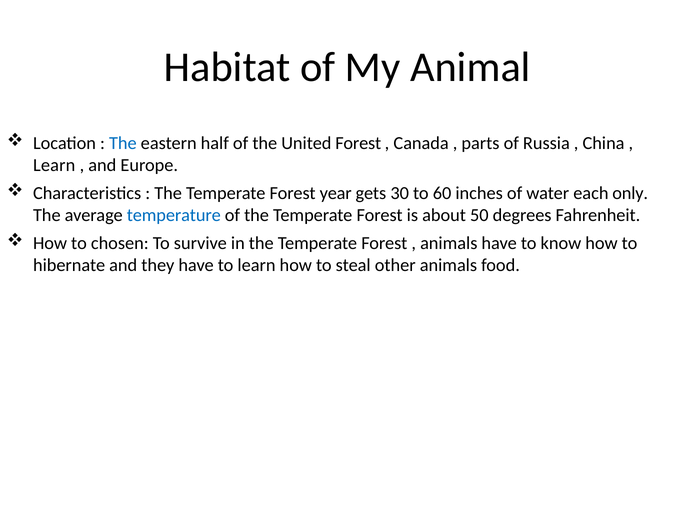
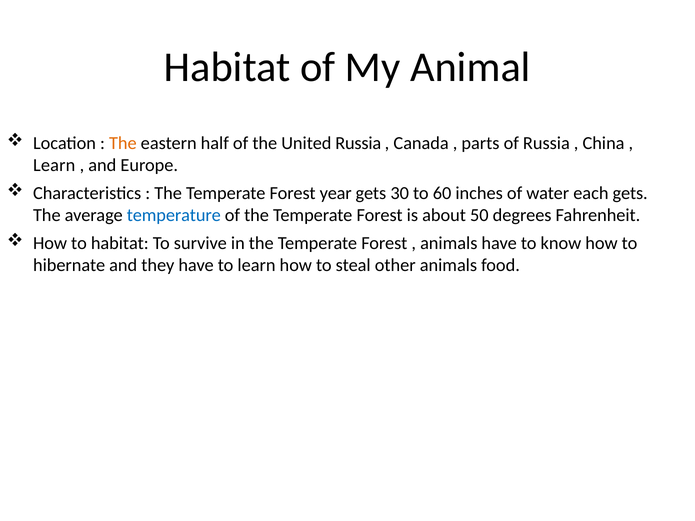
The colour: blue -> orange (123, 143)
United Forest: Forest -> Russia (358, 143)
each only: only -> gets (630, 193)
to chosen: chosen -> habitat (120, 244)
